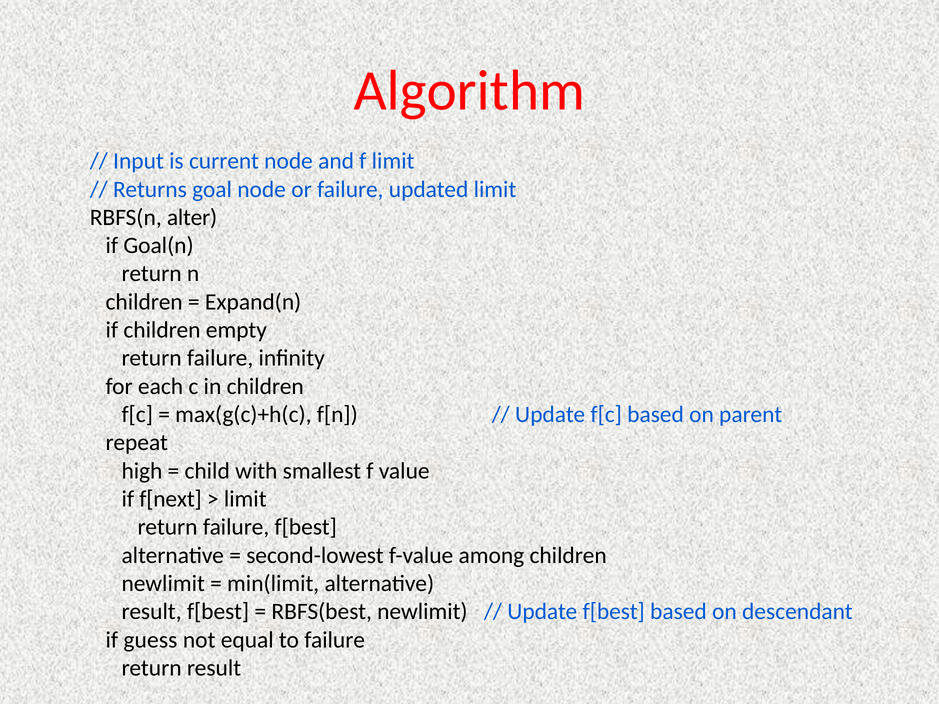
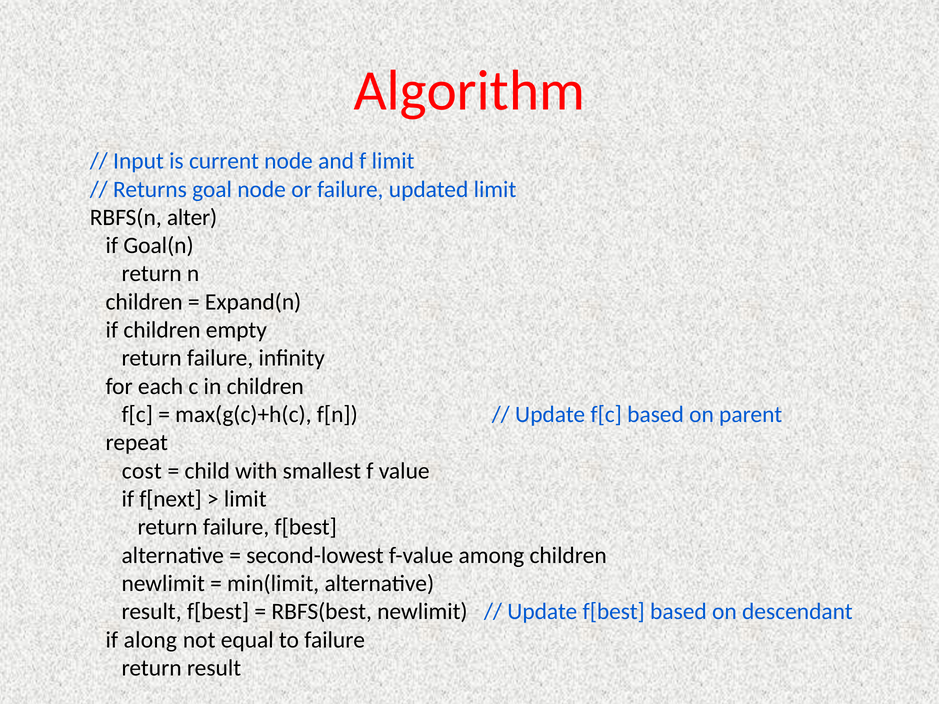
high: high -> cost (142, 471)
guess: guess -> along (150, 640)
